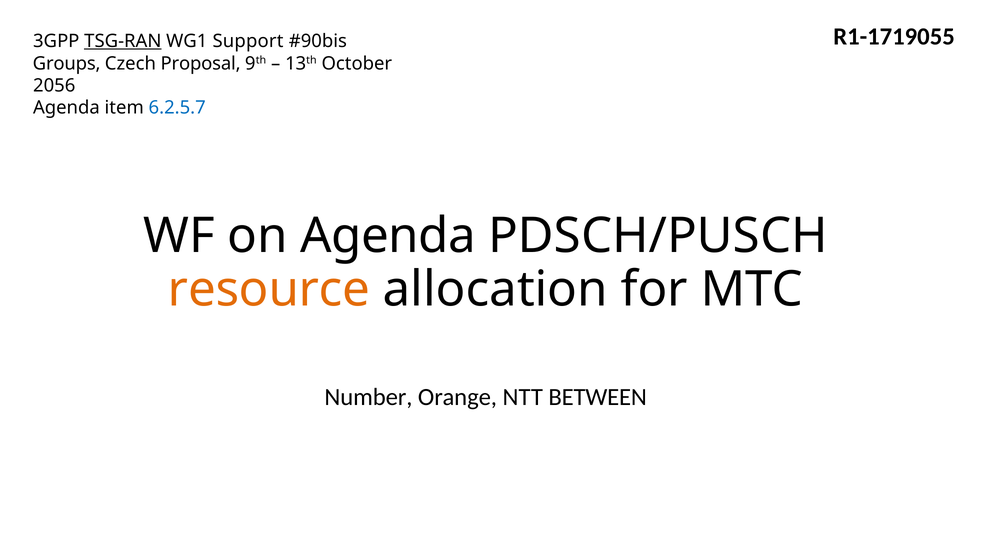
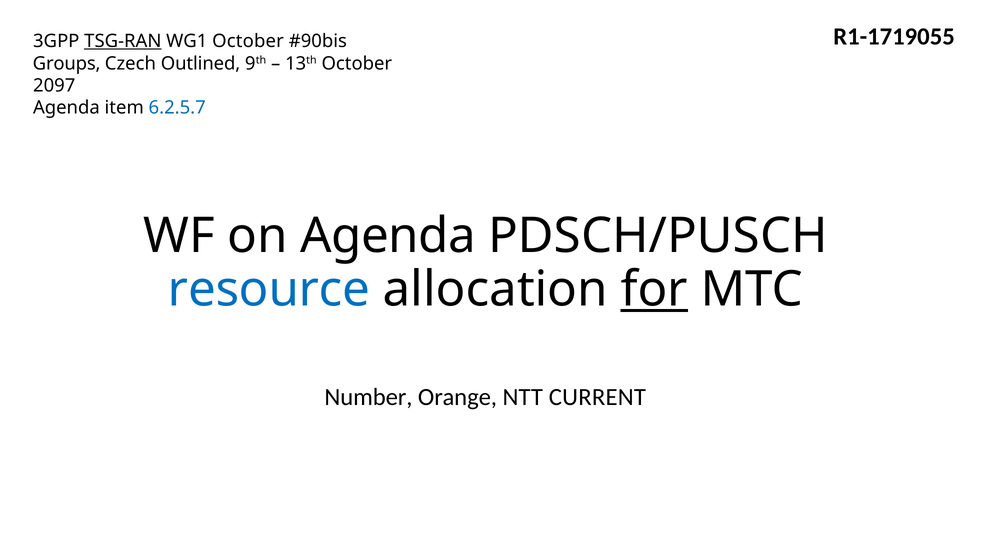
WG1 Support: Support -> October (248, 41)
Proposal: Proposal -> Outlined (201, 63)
2056: 2056 -> 2097 (54, 86)
resource colour: orange -> blue (269, 290)
for underline: none -> present (654, 290)
BETWEEN: BETWEEN -> CURRENT (597, 397)
